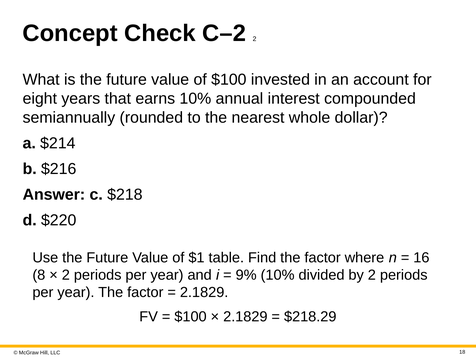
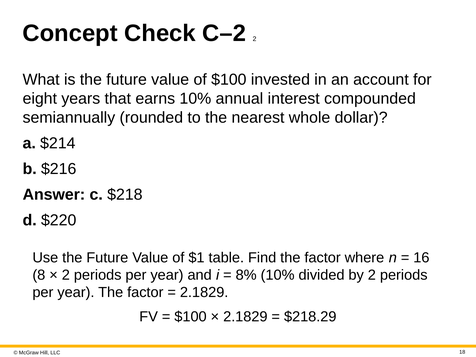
9%: 9% -> 8% (246, 275)
